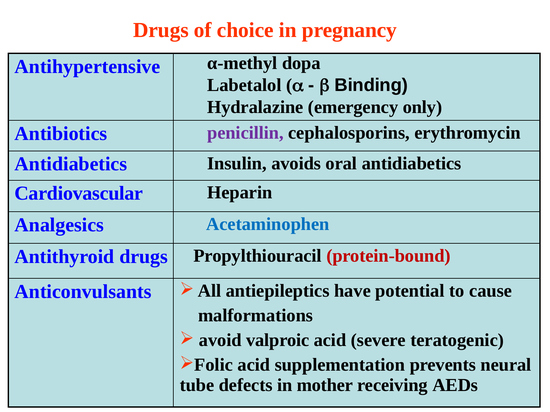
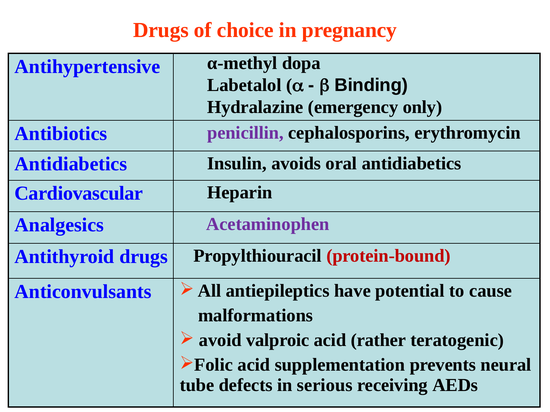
Acetaminophen colour: blue -> purple (268, 224)
severe: severe -> rather (378, 341)
mother: mother -> serious (325, 386)
